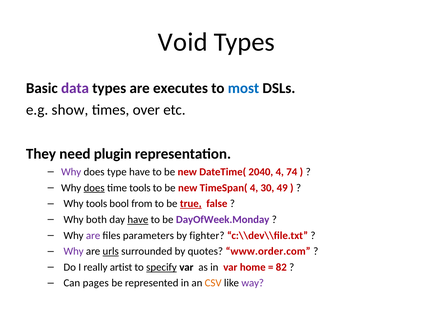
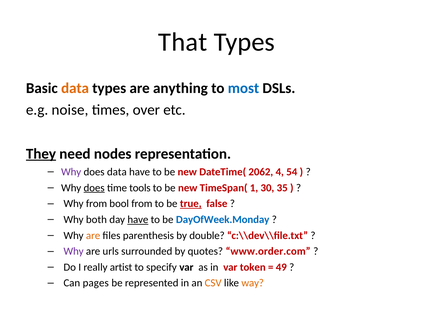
Void: Void -> That (183, 42)
data colour: purple -> orange (75, 88)
executes: executes -> anything (180, 88)
show: show -> noise (70, 110)
They underline: none -> present (41, 154)
plugin: plugin -> nodes (113, 154)
does type: type -> data (117, 172)
2040: 2040 -> 2062 (261, 172)
74: 74 -> 54 (292, 172)
TimeSpan( 4: 4 -> 1 (254, 188)
49: 49 -> 35 (282, 188)
Why tools: tools -> from (97, 204)
DayOfWeek.Monday colour: purple -> blue (223, 219)
are colour: purple -> orange (93, 235)
parameters: parameters -> parenthesis (148, 235)
fighter: fighter -> double (207, 235)
urls underline: present -> none (111, 251)
specify underline: present -> none (162, 267)
home: home -> token (253, 267)
82: 82 -> 49 (281, 267)
way colour: purple -> orange (253, 283)
